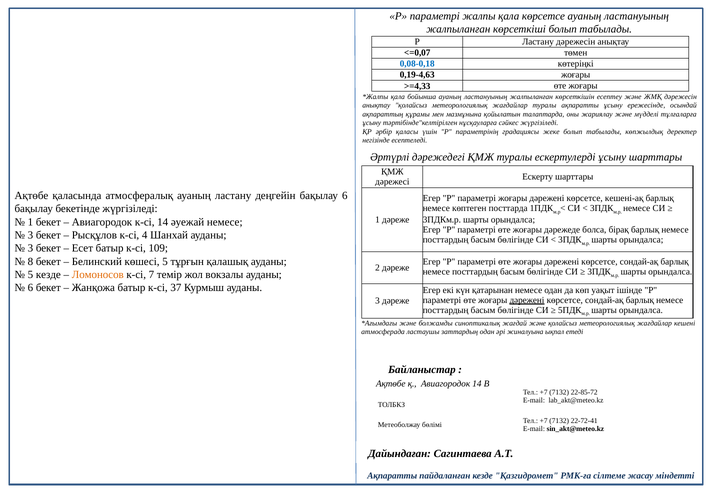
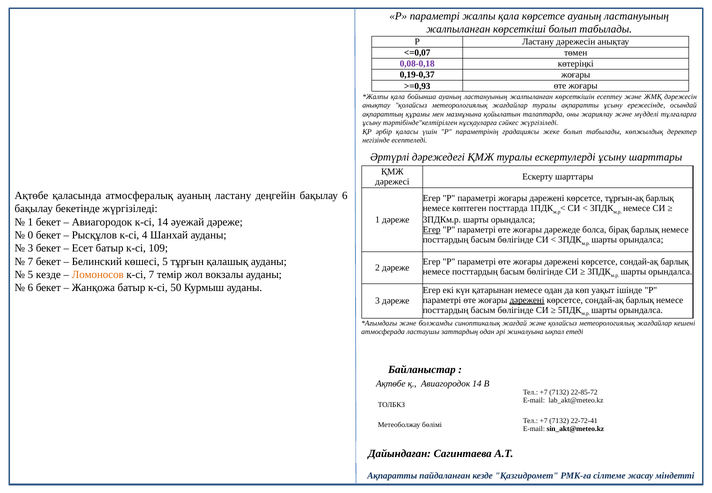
0,08-0,18 colour: blue -> purple (417, 64)
0,19-4,63: 0,19-4,63 -> 0,19-0,37 (417, 75)
>=4,33: >=4,33 -> >=0,93 (417, 86)
кешені-ақ: кешені-ақ -> тұрғын-ақ (624, 198)
әуежай немесе: немесе -> дәреже (225, 222)
Егер underline: none -> present (432, 230)
3: 3 -> 0 (30, 235)
8: 8 -> 7 (30, 261)
37: 37 -> 50 (176, 288)
